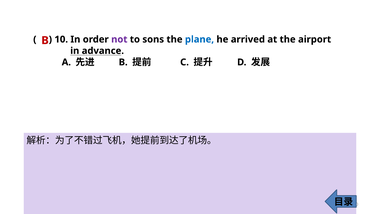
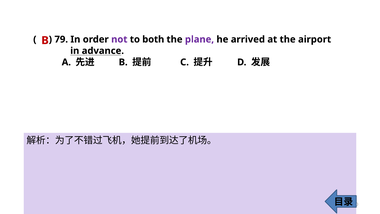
10: 10 -> 79 (61, 39)
sons: sons -> both (153, 39)
plane colour: blue -> purple (199, 39)
